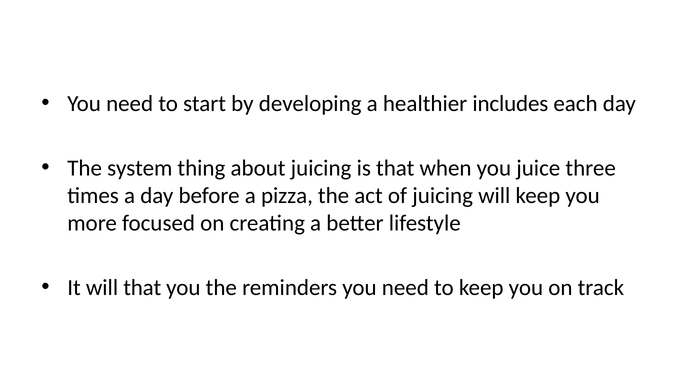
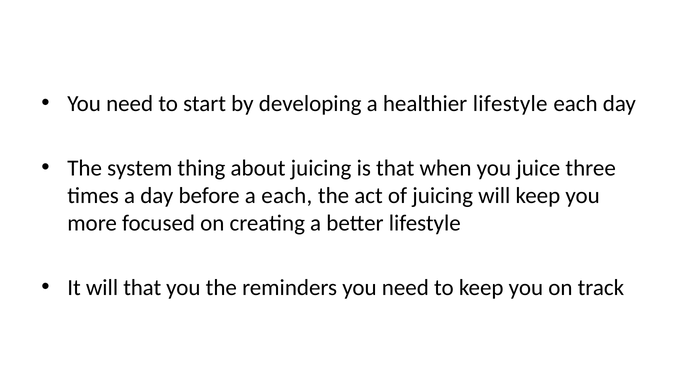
healthier includes: includes -> lifestyle (510, 104)
a pizza: pizza -> each (287, 196)
